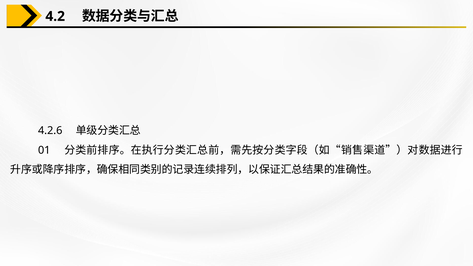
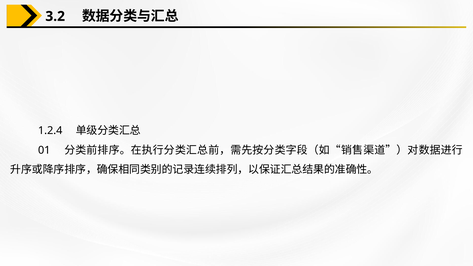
4.2: 4.2 -> 3.2 (55, 16)
4.2.6: 4.2.6 -> 1.2.4 (50, 131)
